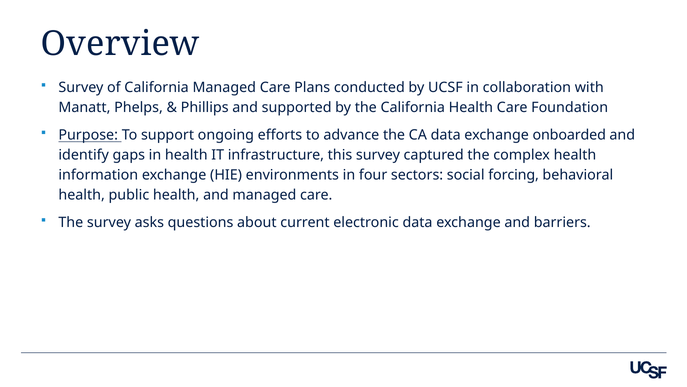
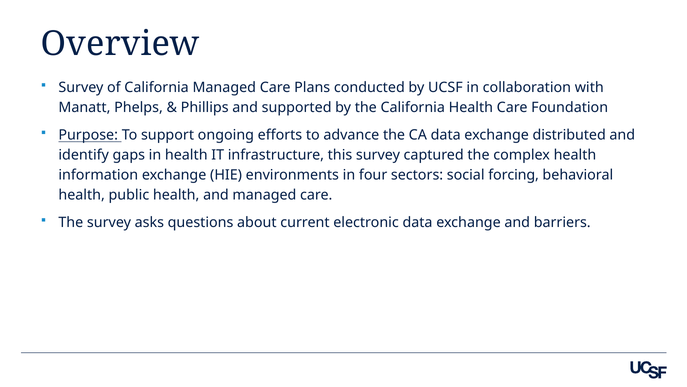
onboarded: onboarded -> distributed (569, 135)
